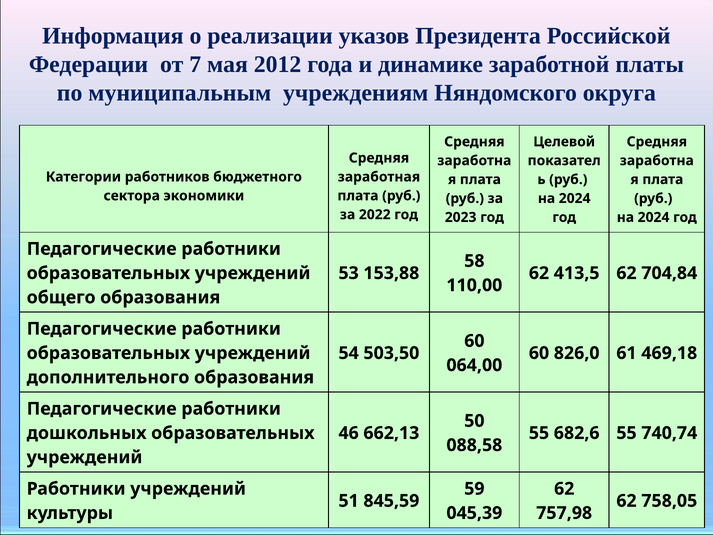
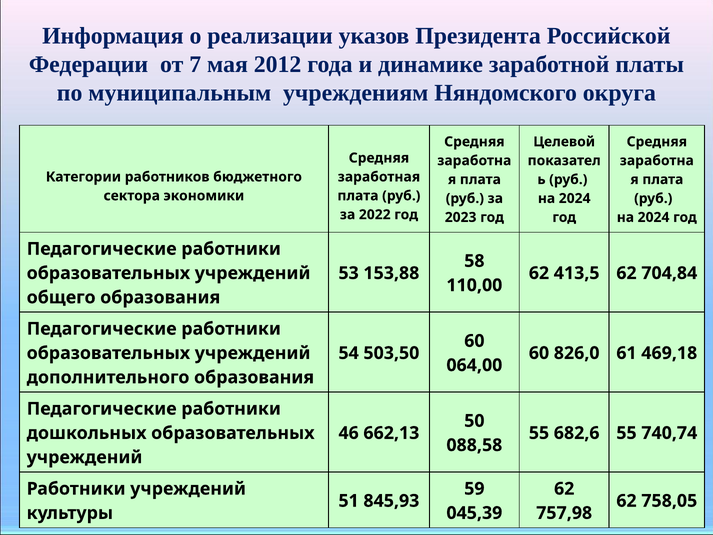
845,59: 845,59 -> 845,93 (391, 501)
